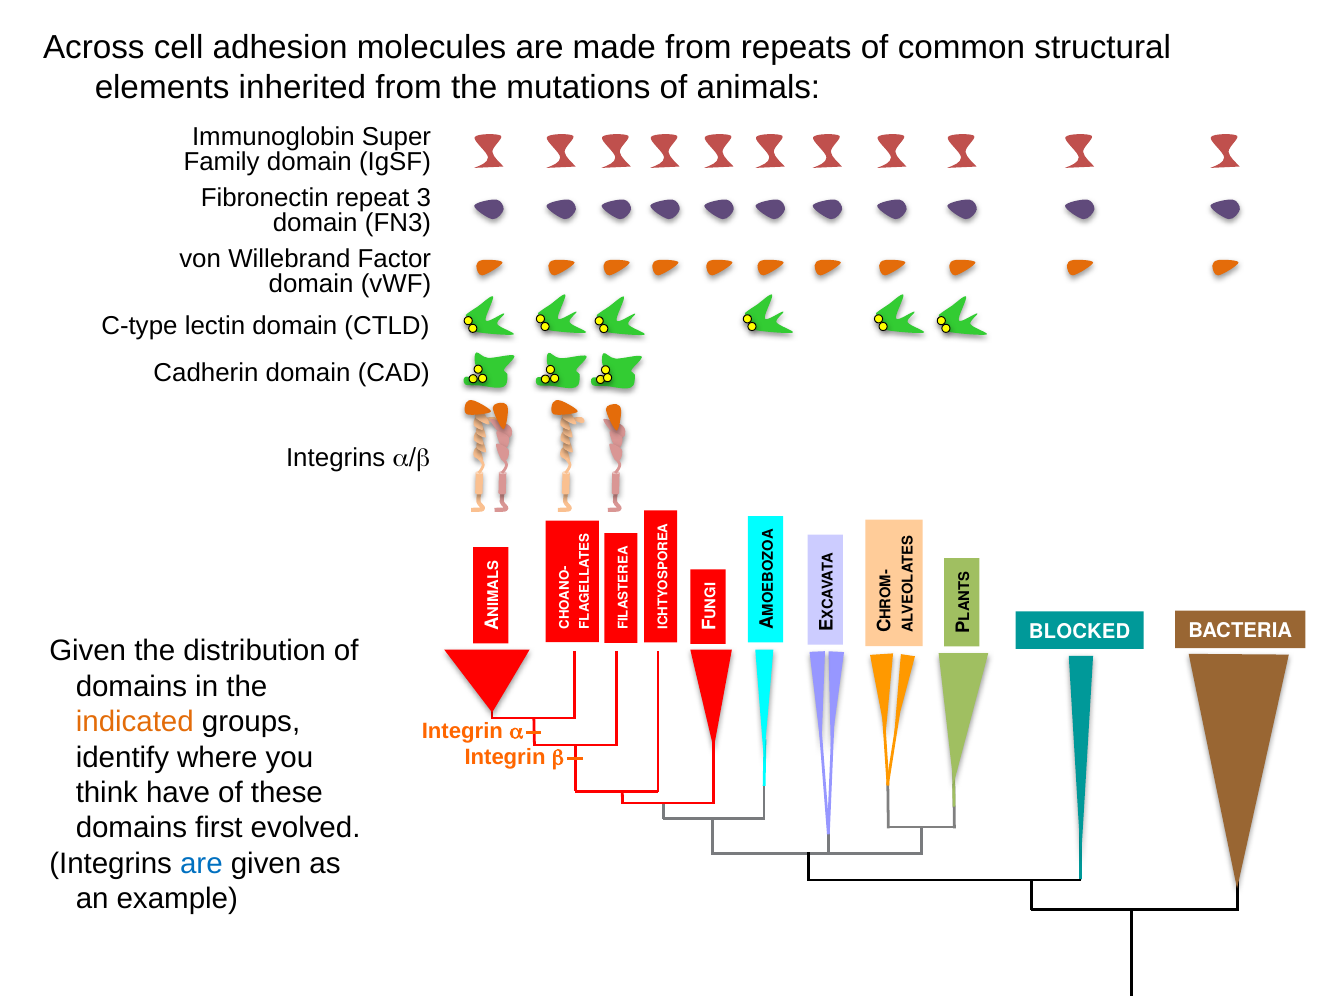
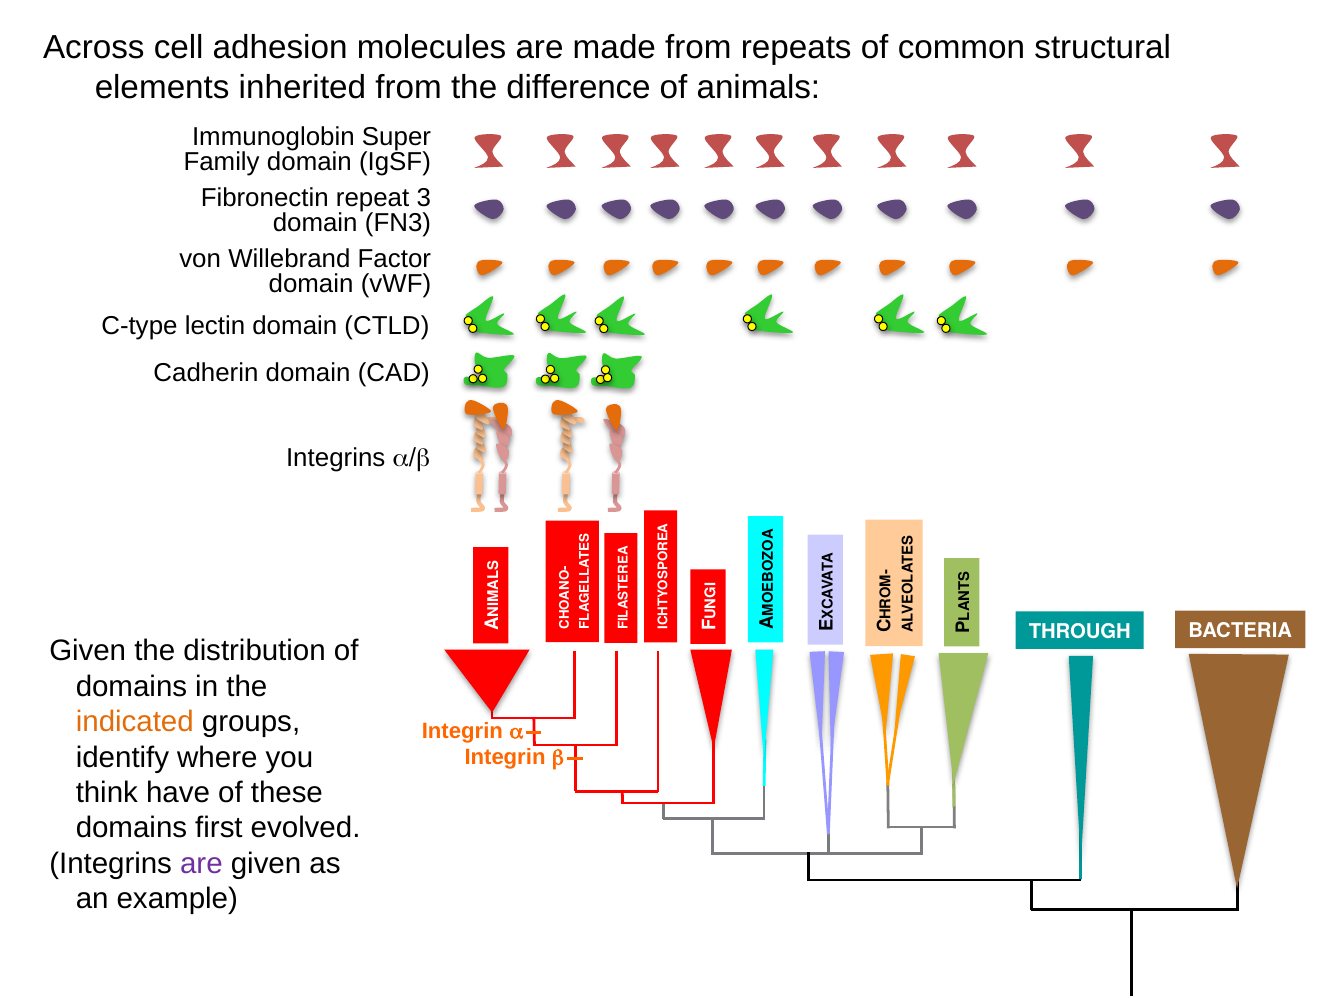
mutations: mutations -> difference (579, 87)
BLOCKED: BLOCKED -> THROUGH (1080, 631)
are colour: blue -> purple (201, 863)
